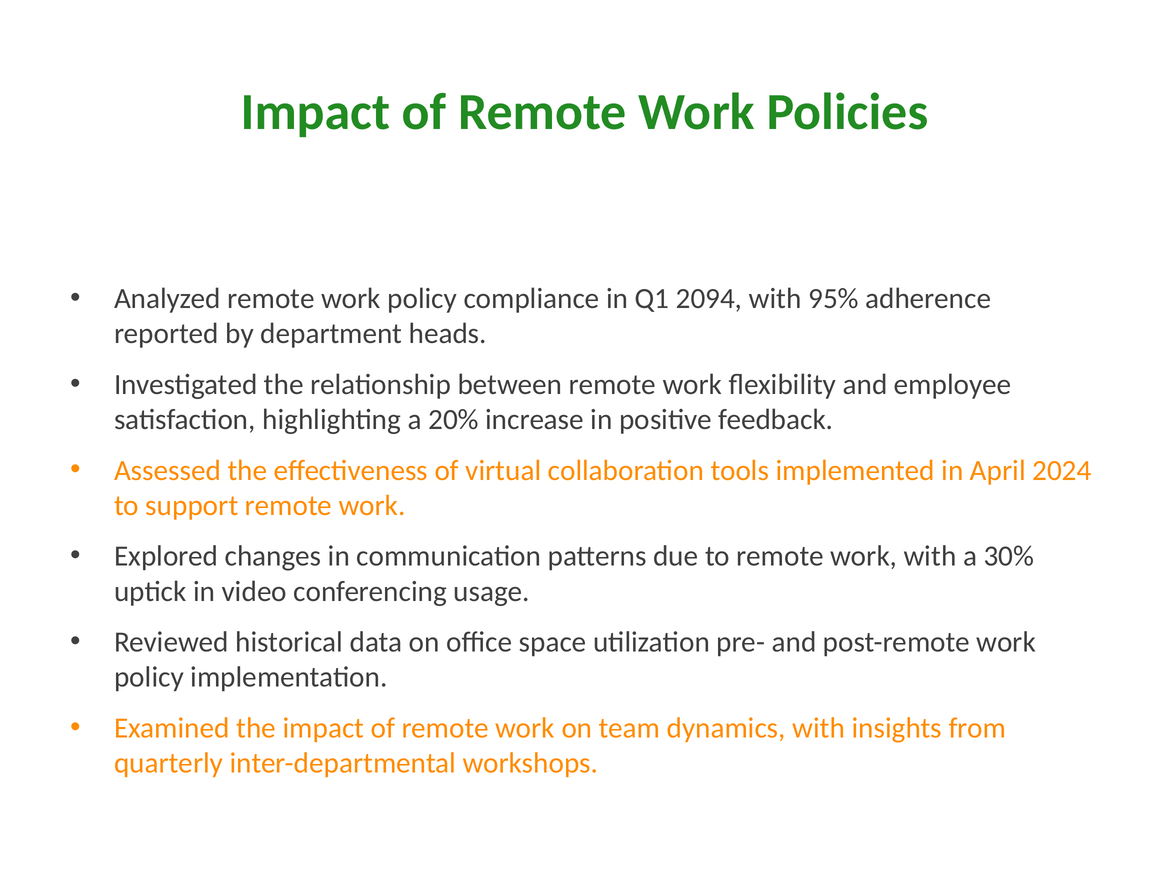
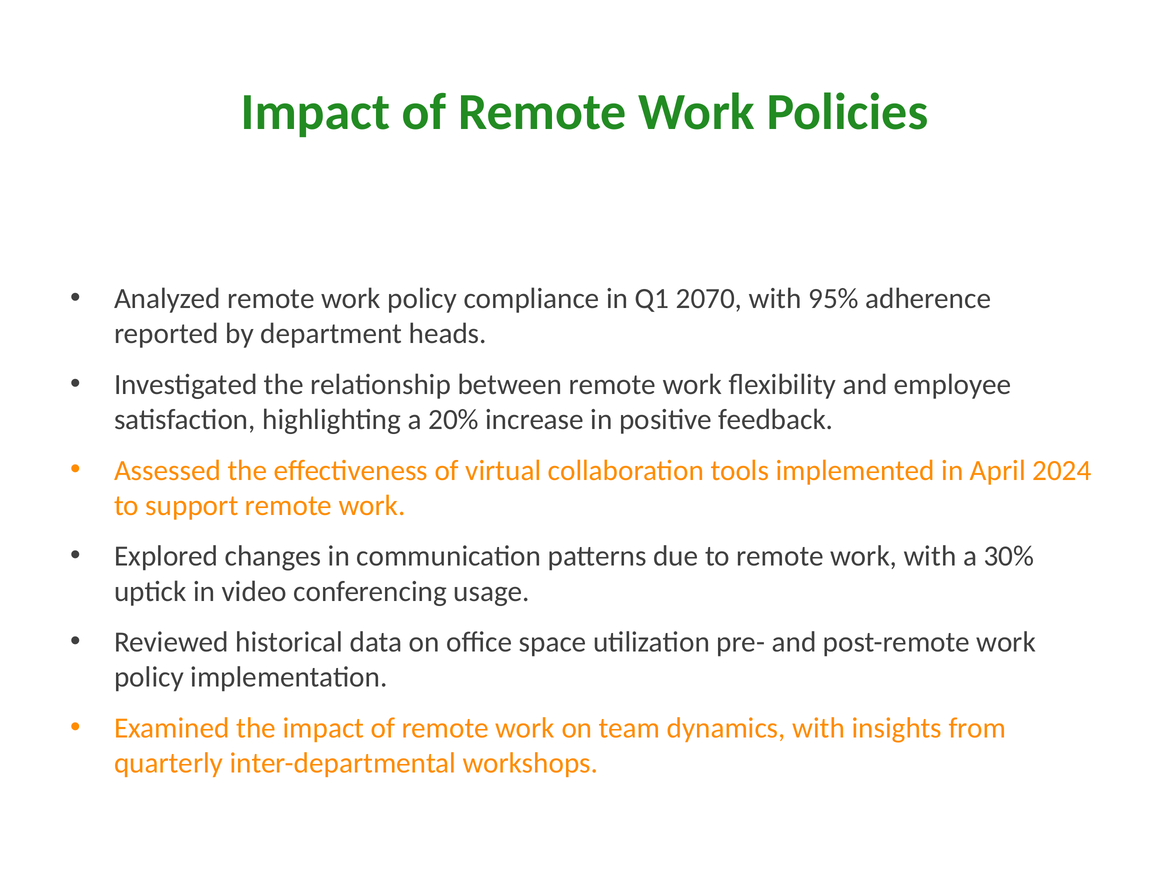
2094: 2094 -> 2070 (709, 298)
